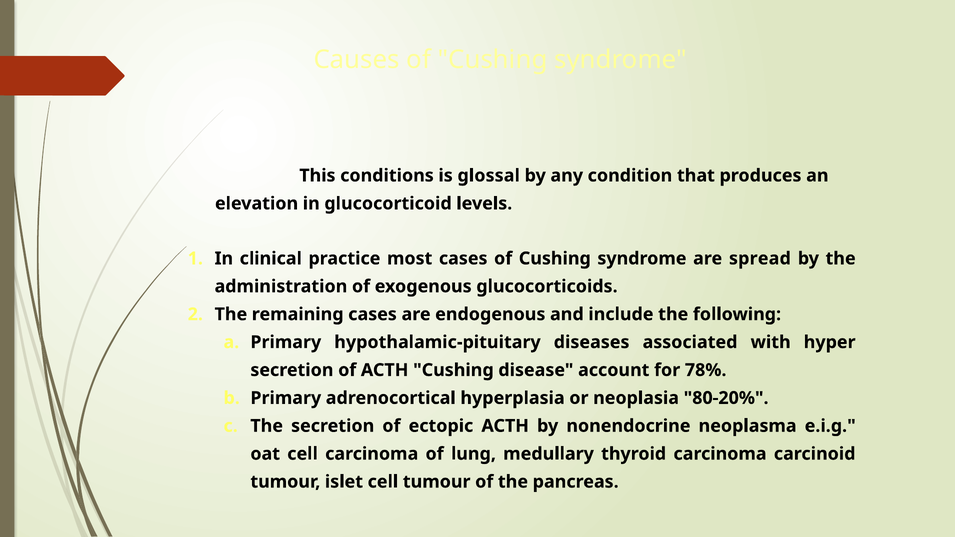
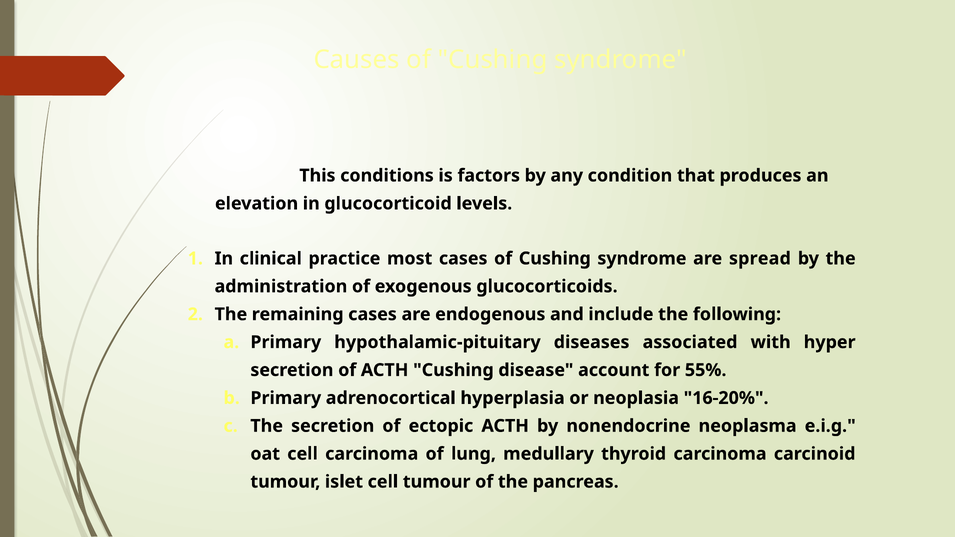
glossal: glossal -> factors (489, 176)
78%: 78% -> 55% (706, 370)
80-20%: 80-20% -> 16-20% (726, 398)
